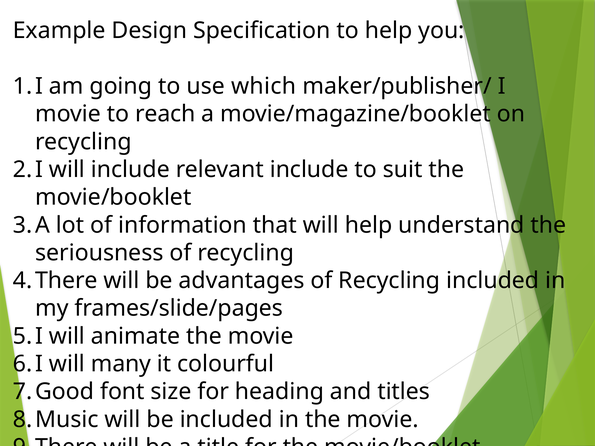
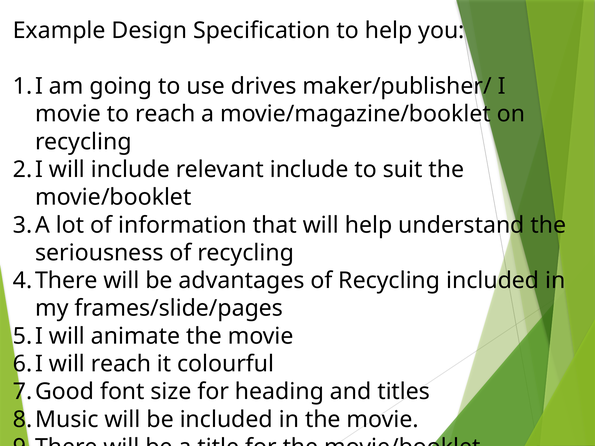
which: which -> drives (264, 86)
will many: many -> reach (121, 364)
